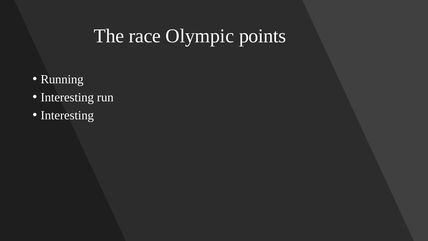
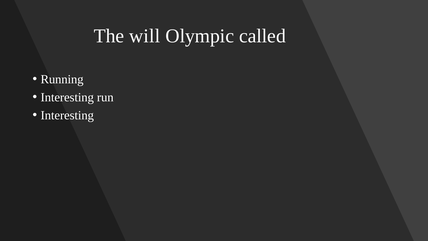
race: race -> will (145, 36)
points: points -> called (262, 36)
